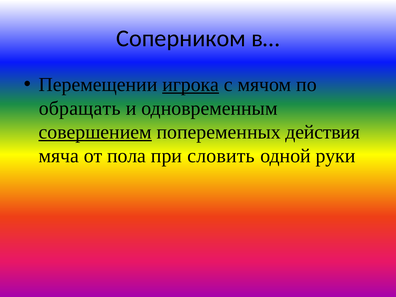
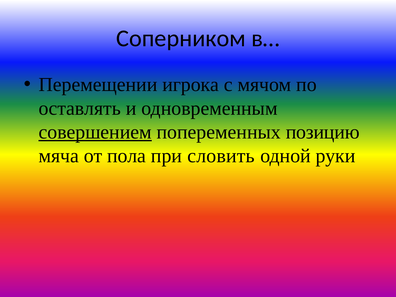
игрока underline: present -> none (191, 85)
обращать: обращать -> оставлять (80, 108)
действия: действия -> позицию (323, 132)
